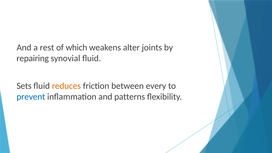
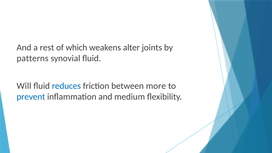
repairing: repairing -> patterns (33, 58)
Sets: Sets -> Will (24, 86)
reduces colour: orange -> blue (66, 86)
every: every -> more (156, 86)
patterns: patterns -> medium (130, 97)
